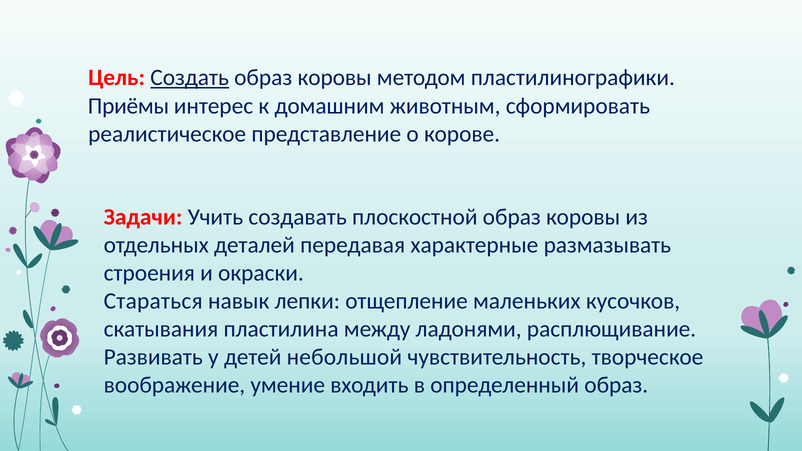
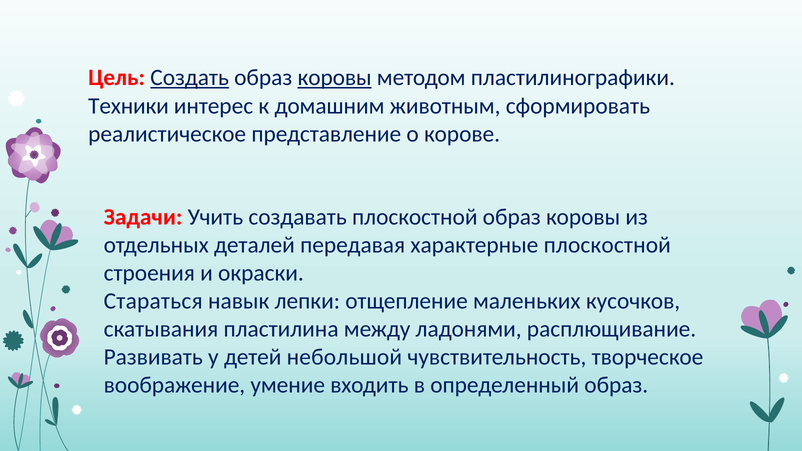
коровы underline: none -> present (335, 78)
Приёмы: Приёмы -> Техники (128, 106)
характерные размазывать: размазывать -> плоскостной (607, 245)
